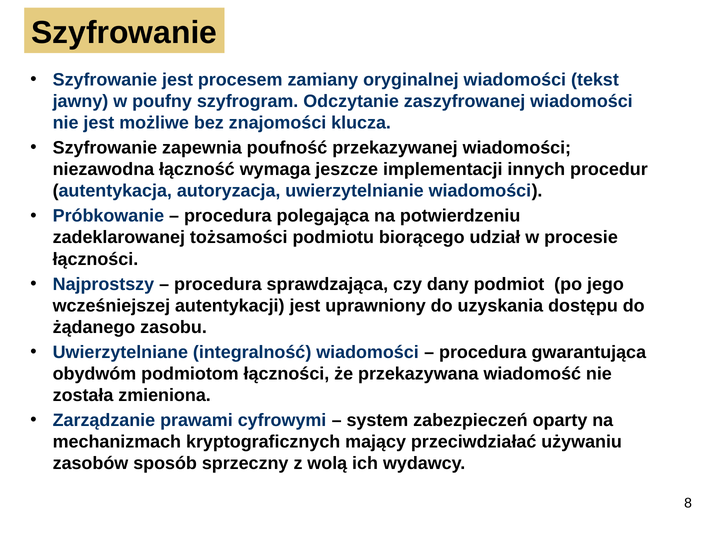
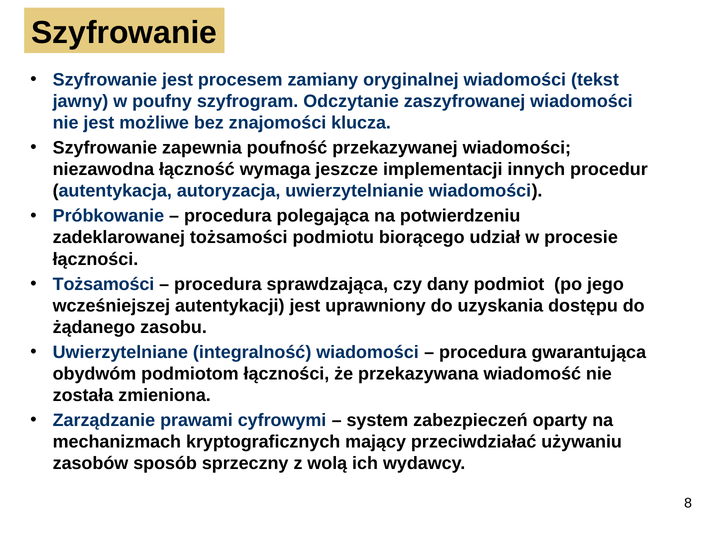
Najprostszy: Najprostszy -> Tożsamości (103, 284)
